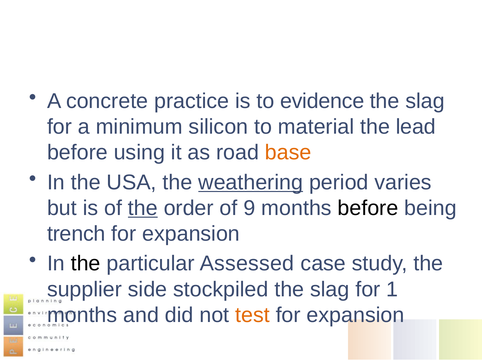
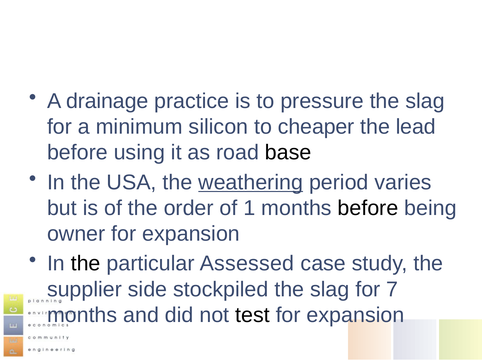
concrete: concrete -> drainage (107, 101)
evidence: evidence -> pressure (322, 101)
material: material -> cheaper (316, 127)
base colour: orange -> black (288, 153)
the underline: present -> none (143, 208)
9: 9 -> 1 (249, 208)
trench: trench -> owner (76, 234)
1: 1 -> 7 (392, 290)
test colour: orange -> black (253, 315)
